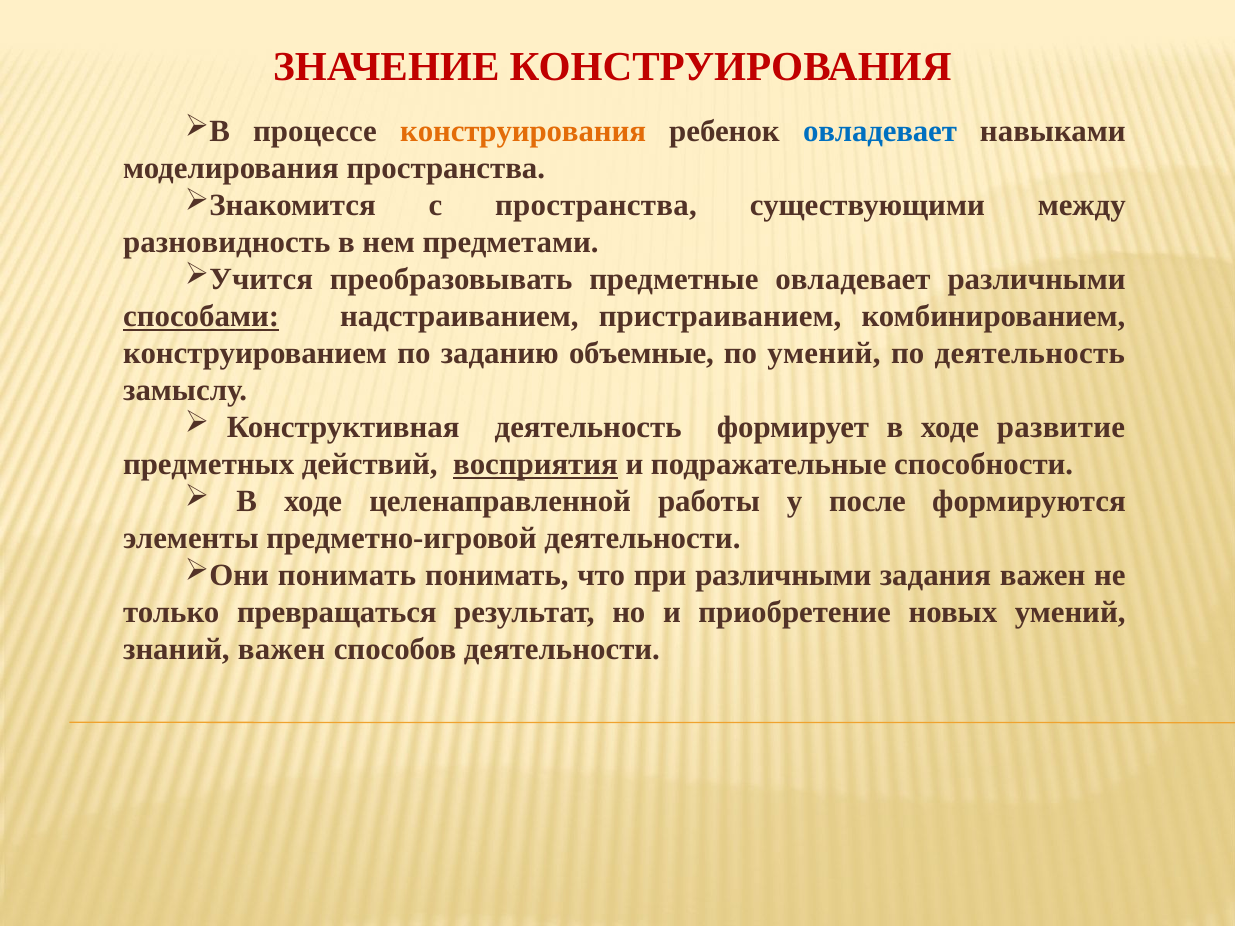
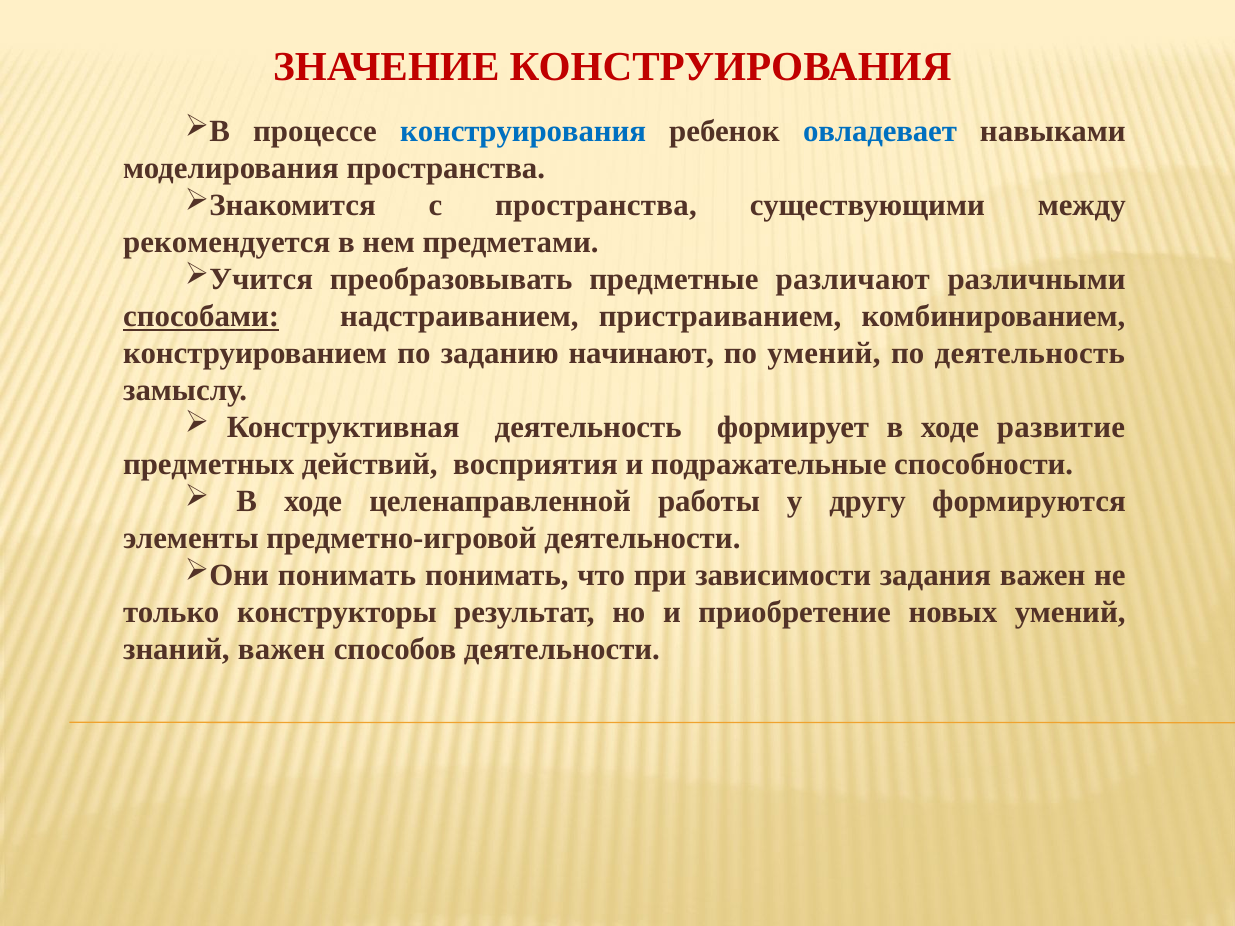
конструирования colour: orange -> blue (523, 131)
разновидность: разновидность -> рекомендуется (227, 242)
предметные овладевает: овладевает -> различают (853, 279)
объемные: объемные -> начинают (641, 354)
восприятия underline: present -> none (535, 465)
после: после -> другу (868, 502)
при различными: различными -> зависимости (783, 576)
превращаться: превращаться -> конструкторы (337, 613)
